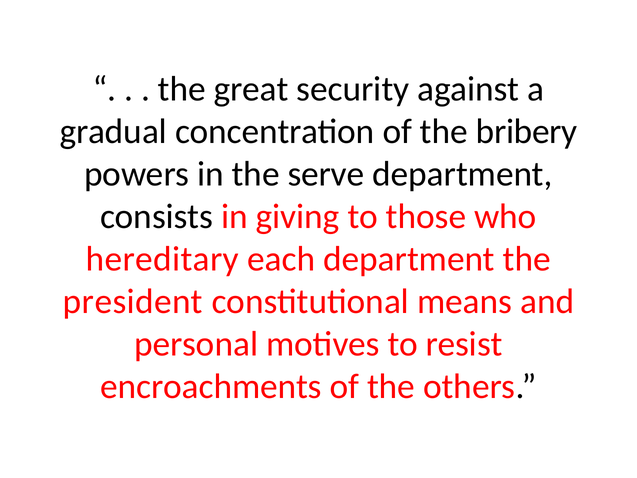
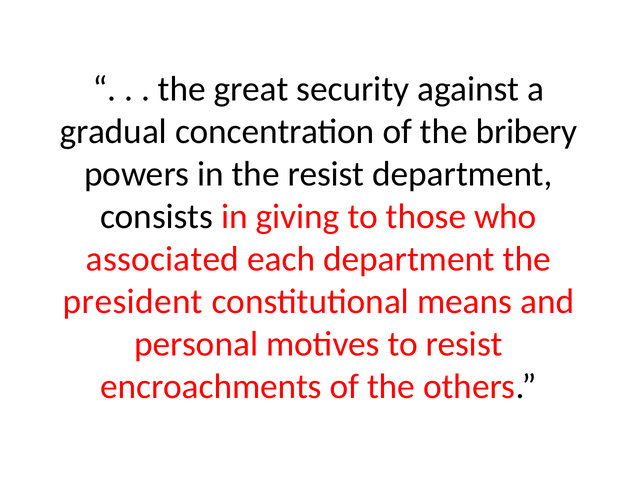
the serve: serve -> resist (326, 174)
hereditary: hereditary -> associated (162, 259)
